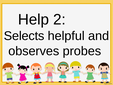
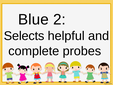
Help: Help -> Blue (33, 19)
observes: observes -> complete (34, 51)
